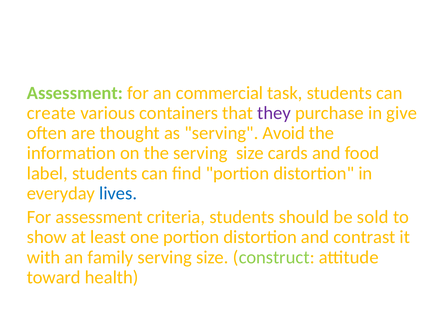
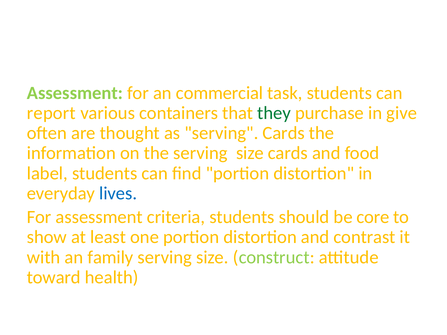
create: create -> report (51, 113)
they colour: purple -> green (274, 113)
serving Avoid: Avoid -> Cards (284, 133)
sold: sold -> core (373, 217)
